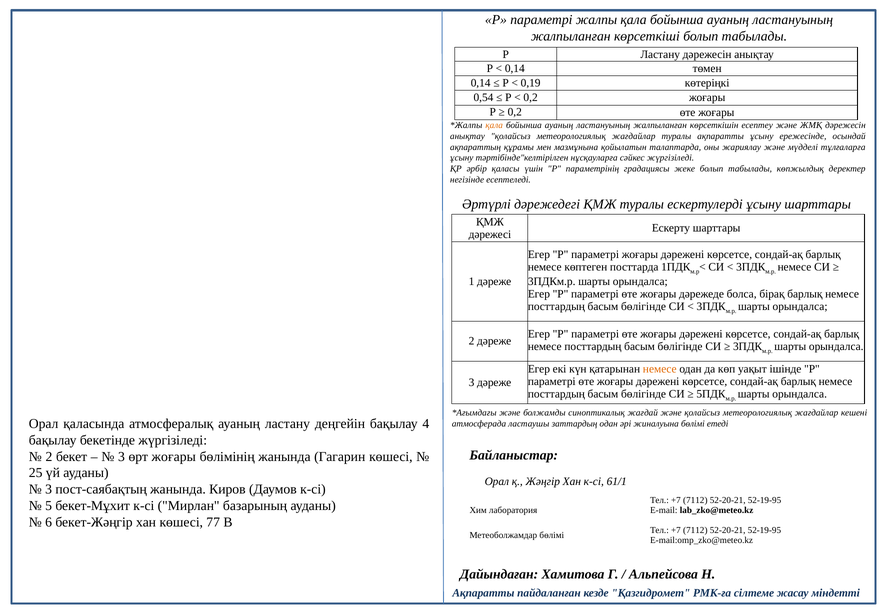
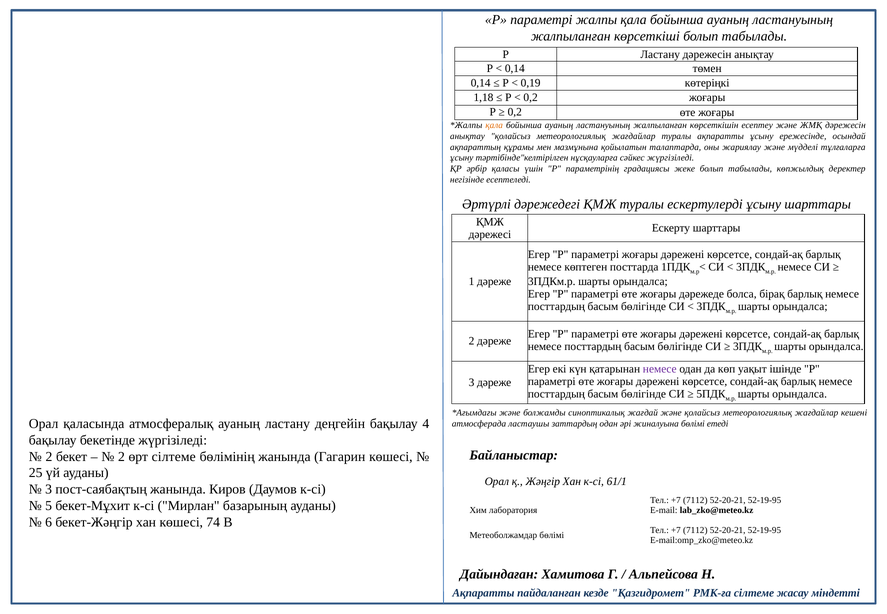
0,54: 0,54 -> 1,18 (483, 98)
немесе colour: orange -> purple (660, 369)
3: 3 -> 2 (121, 457)
өрт жоғары: жоғары -> сілтеме (174, 457)
77: 77 -> 74 (213, 522)
